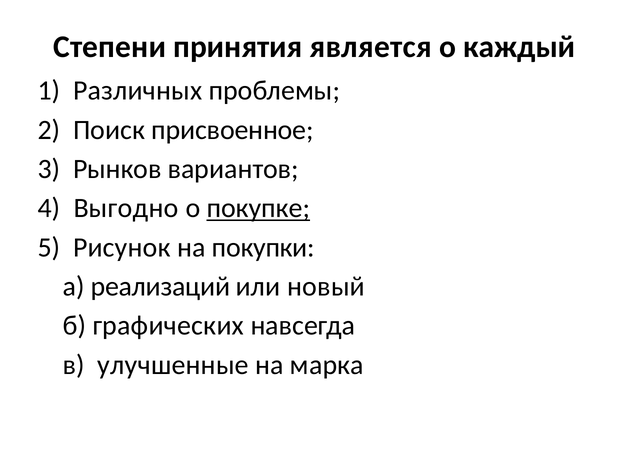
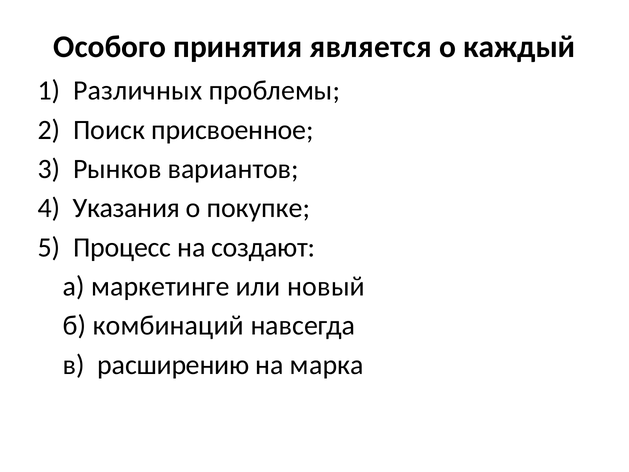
Степени: Степени -> Особого (110, 47)
Выгодно: Выгодно -> Указания (126, 208)
покупке underline: present -> none (258, 208)
Рисунок: Рисунок -> Процесс (122, 247)
покупки: покупки -> создают (263, 247)
реализаций: реализаций -> маркетинге (160, 286)
графических: графических -> комбинаций (168, 326)
улучшенные: улучшенные -> расширению (173, 365)
